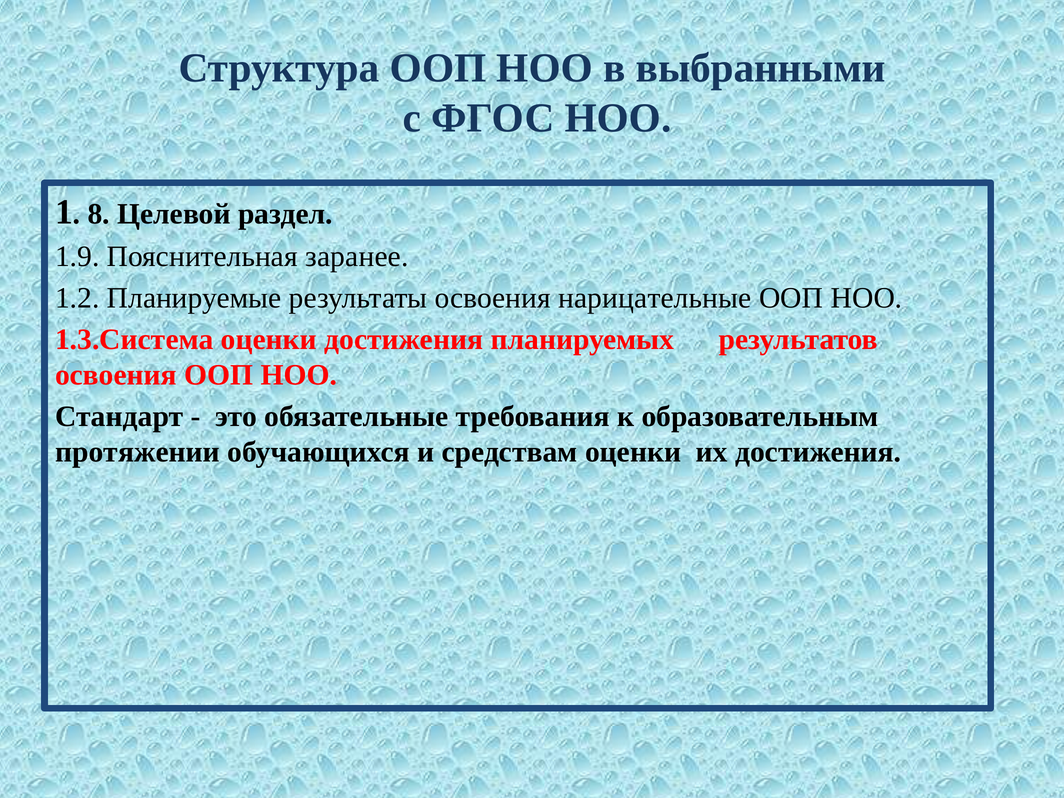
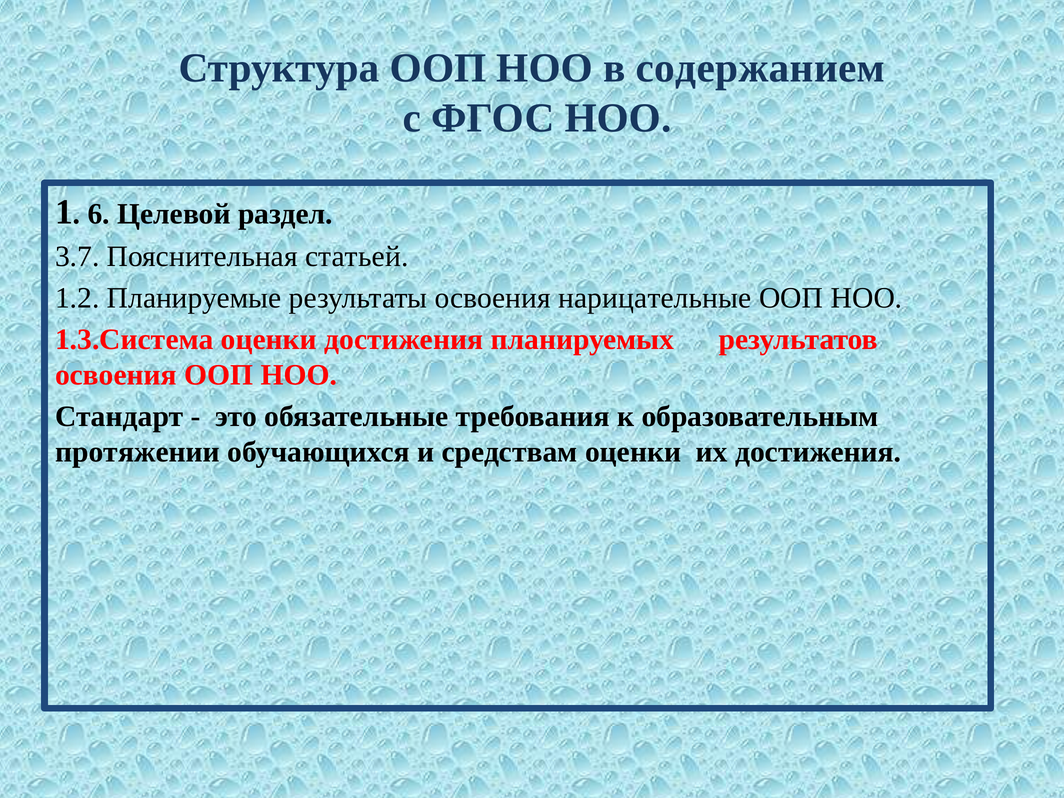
выбранными: выбранными -> содержанием (760, 68)
8: 8 -> 6 (99, 214)
1.9: 1.9 -> 3.7 (77, 257)
заранее: заранее -> статьей (357, 257)
